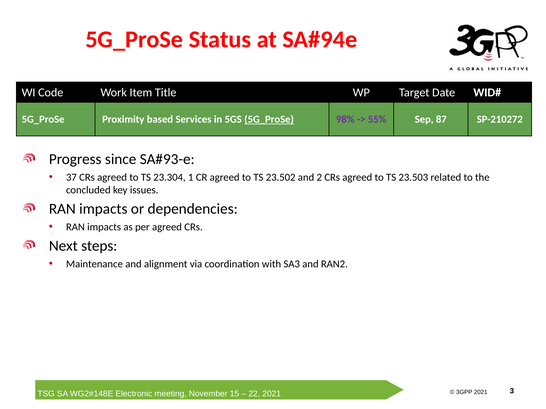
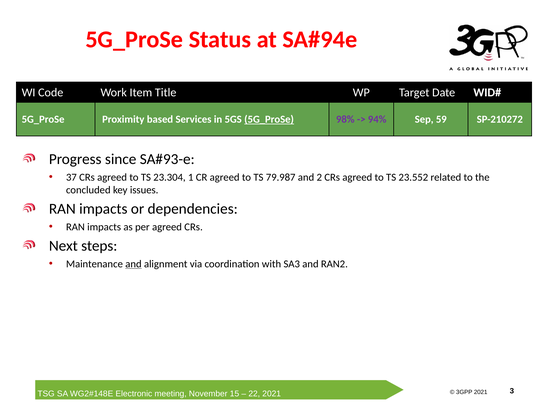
55%: 55% -> 94% (377, 119)
87: 87 -> 59 (441, 119)
23.502: 23.502 -> 79.987 (281, 177)
23.503: 23.503 -> 23.552 (413, 177)
and underline: none -> present (133, 264)
